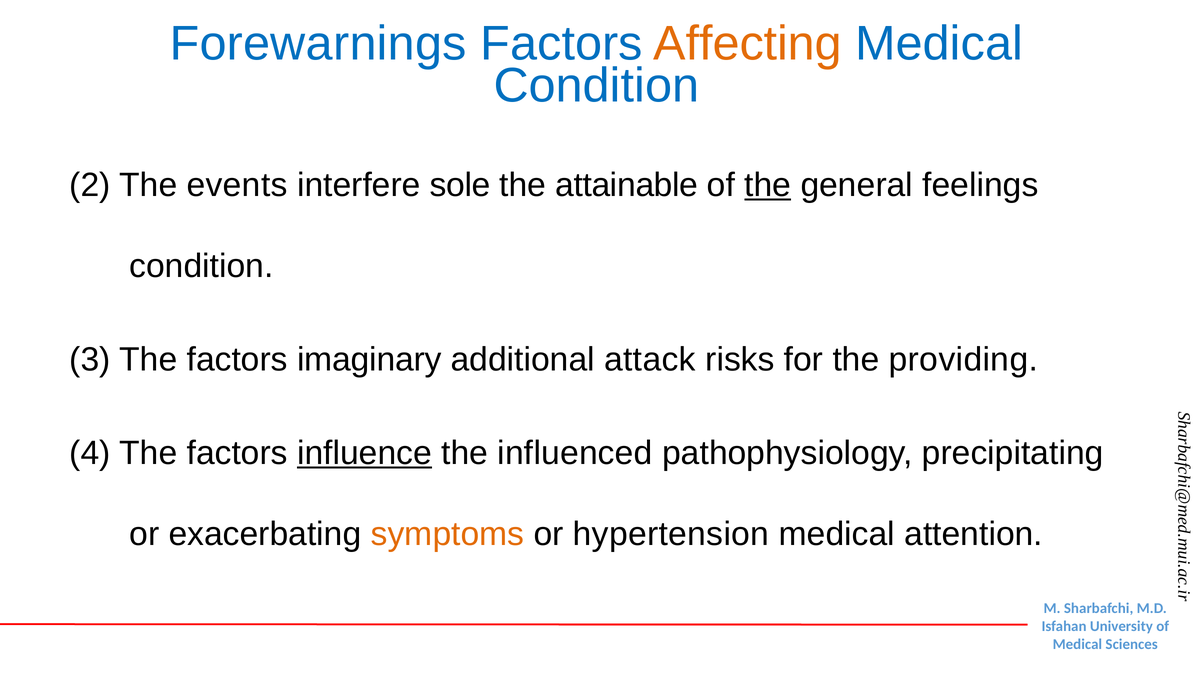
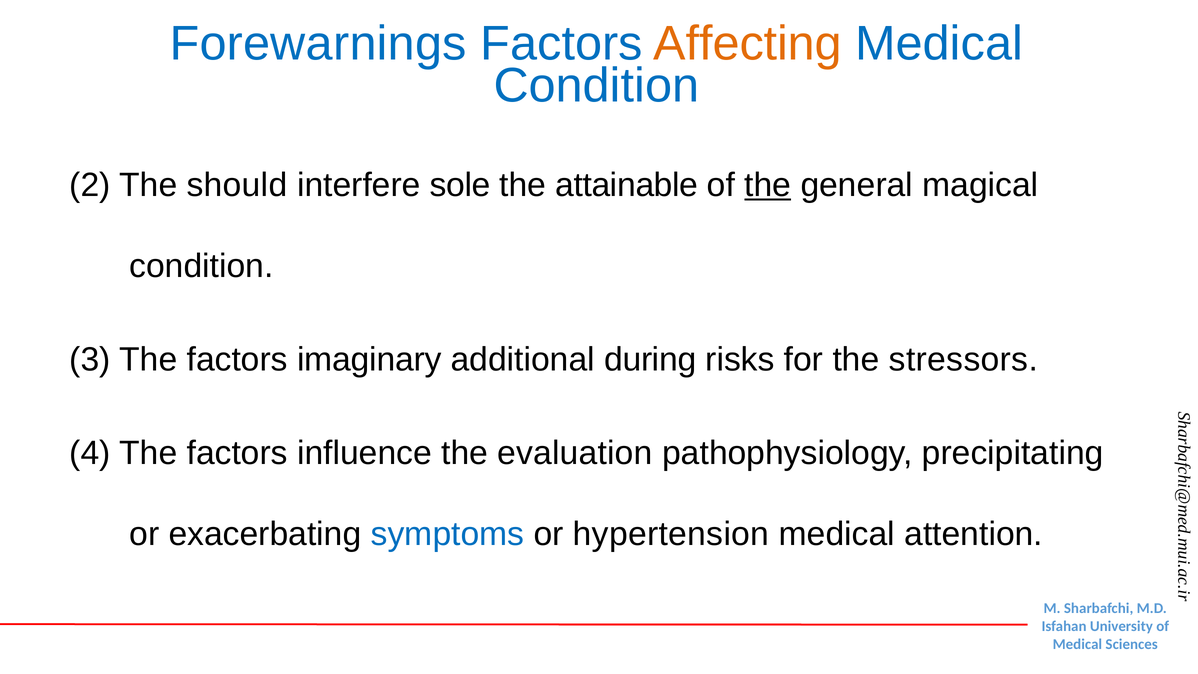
events: events -> should (237, 185)
feelings: feelings -> magical (980, 185)
attack: attack -> during (650, 360)
providing: providing -> stressors (963, 360)
influence underline: present -> none (365, 453)
influenced: influenced -> evaluation (575, 453)
symptoms colour: orange -> blue (448, 534)
